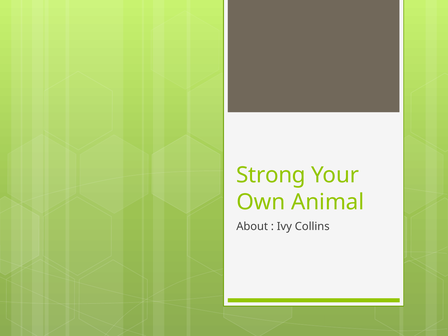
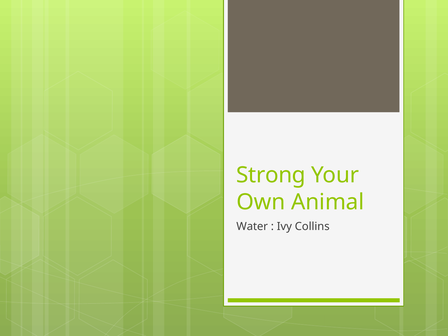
About: About -> Water (252, 226)
